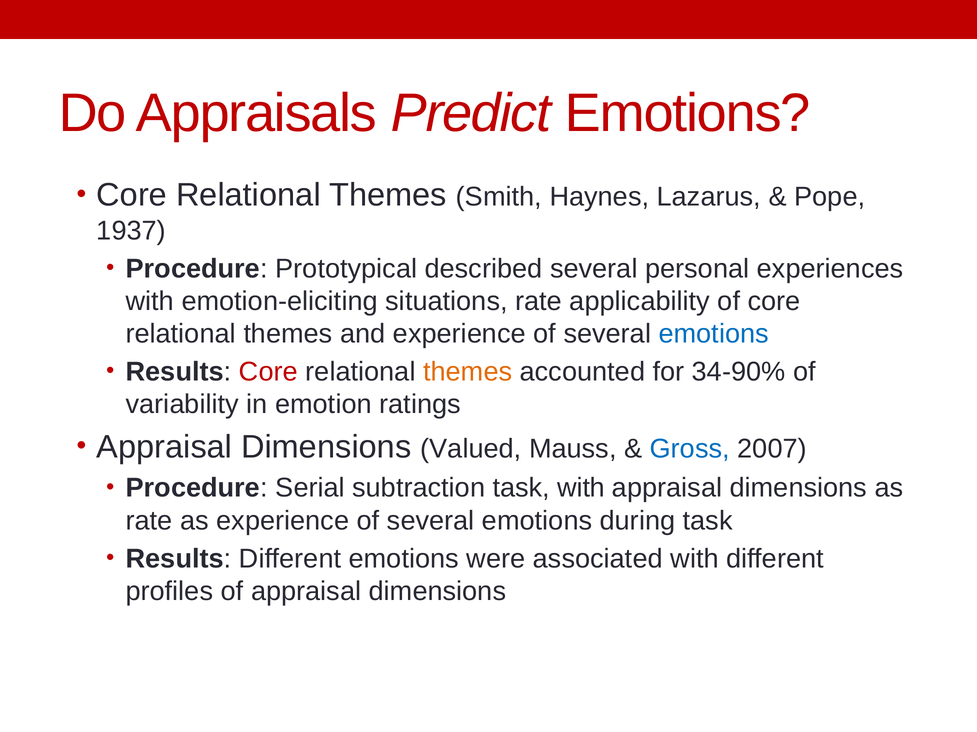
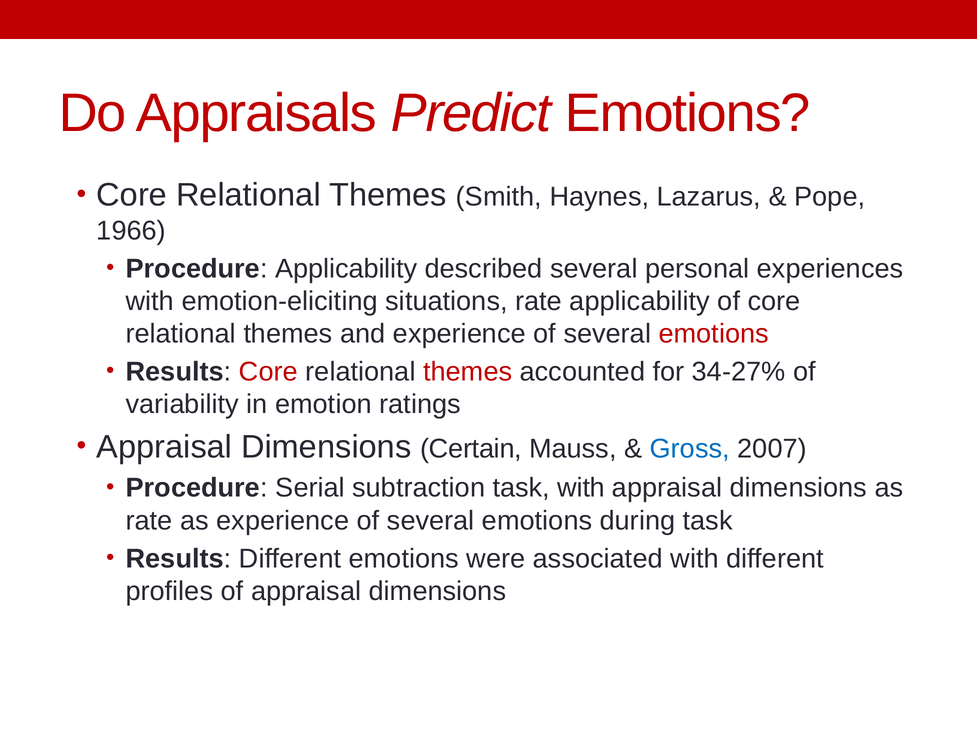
1937: 1937 -> 1966 (131, 231)
Procedure Prototypical: Prototypical -> Applicability (346, 269)
emotions colour: blue -> red (714, 334)
themes colour: orange -> red (468, 372)
34-90%: 34-90% -> 34-27% (739, 372)
Valued: Valued -> Certain (471, 449)
